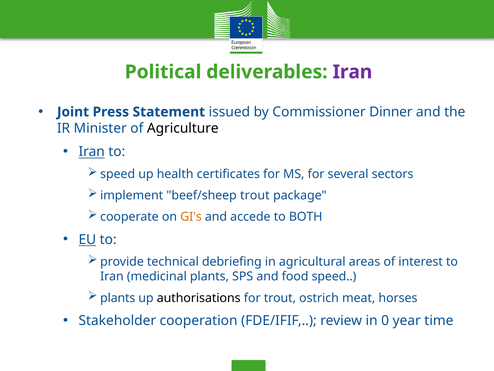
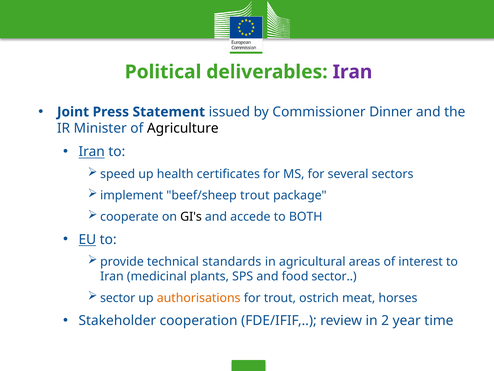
GI's colour: orange -> black (191, 217)
technical debriefing: debriefing -> standards (232, 261)
food speed: speed -> sector (334, 276)
plants: plants -> sector (118, 298)
authorisations colour: black -> orange (199, 298)
0: 0 -> 2 (385, 320)
